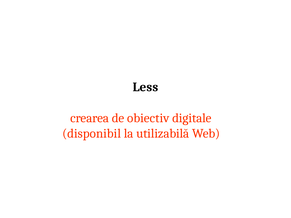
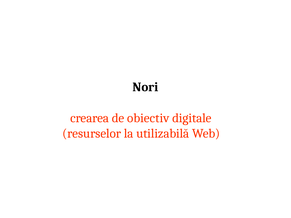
Less: Less -> Nori (145, 87)
disponibil: disponibil -> resurselor (92, 134)
